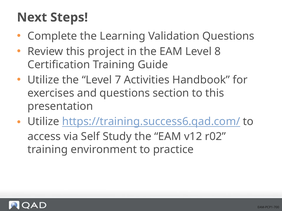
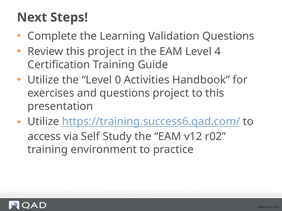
8: 8 -> 4 (218, 52)
7: 7 -> 0 (118, 80)
questions section: section -> project (171, 93)
